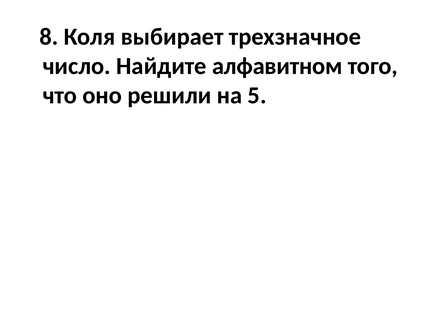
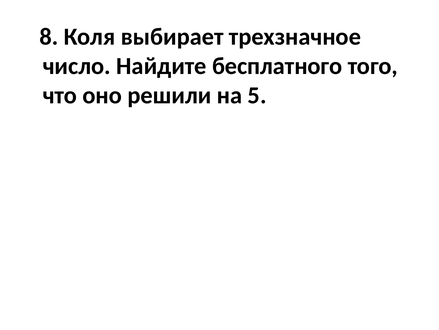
алфавитном: алфавитном -> бесплатного (277, 66)
